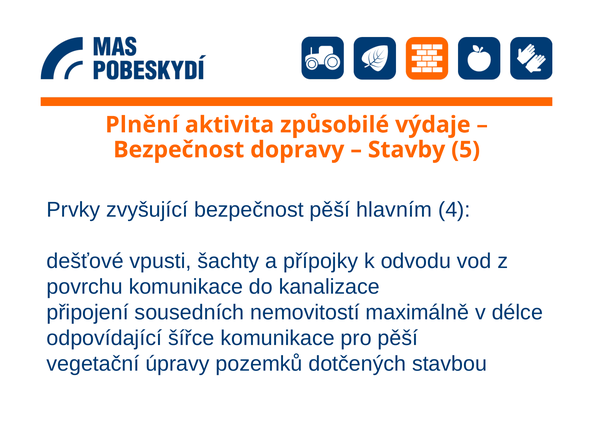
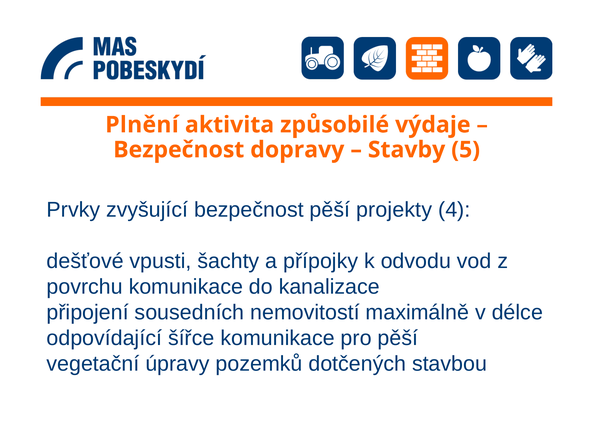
hlavním: hlavním -> projekty (394, 210)
